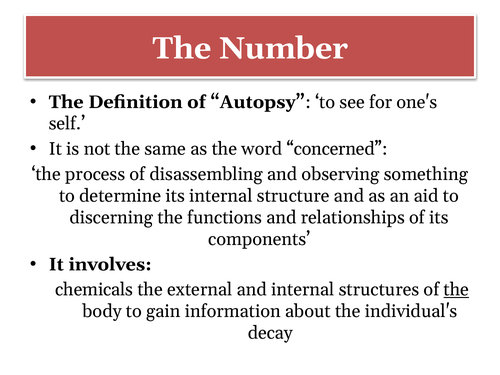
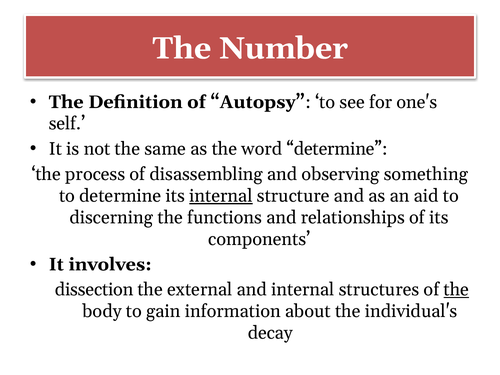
word concerned: concerned -> determine (337, 149)
internal underline: none -> present (221, 196)
chemicals: chemicals -> dissection (94, 290)
